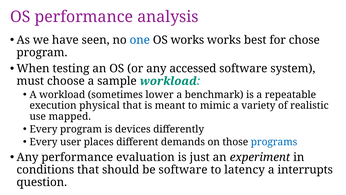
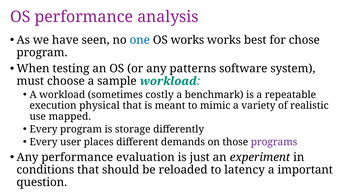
accessed: accessed -> patterns (193, 69)
lower: lower -> costly (160, 95)
devices: devices -> storage (133, 129)
programs colour: blue -> purple (274, 142)
be software: software -> reloaded (183, 169)
interrupts: interrupts -> important (305, 169)
